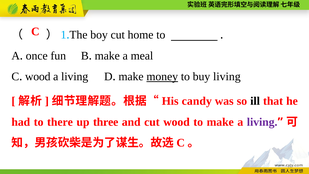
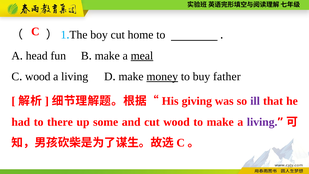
once: once -> head (37, 56)
meal underline: none -> present (142, 56)
buy living: living -> father (227, 77)
candy: candy -> giving (197, 101)
ill colour: black -> purple (255, 101)
three: three -> some (106, 122)
